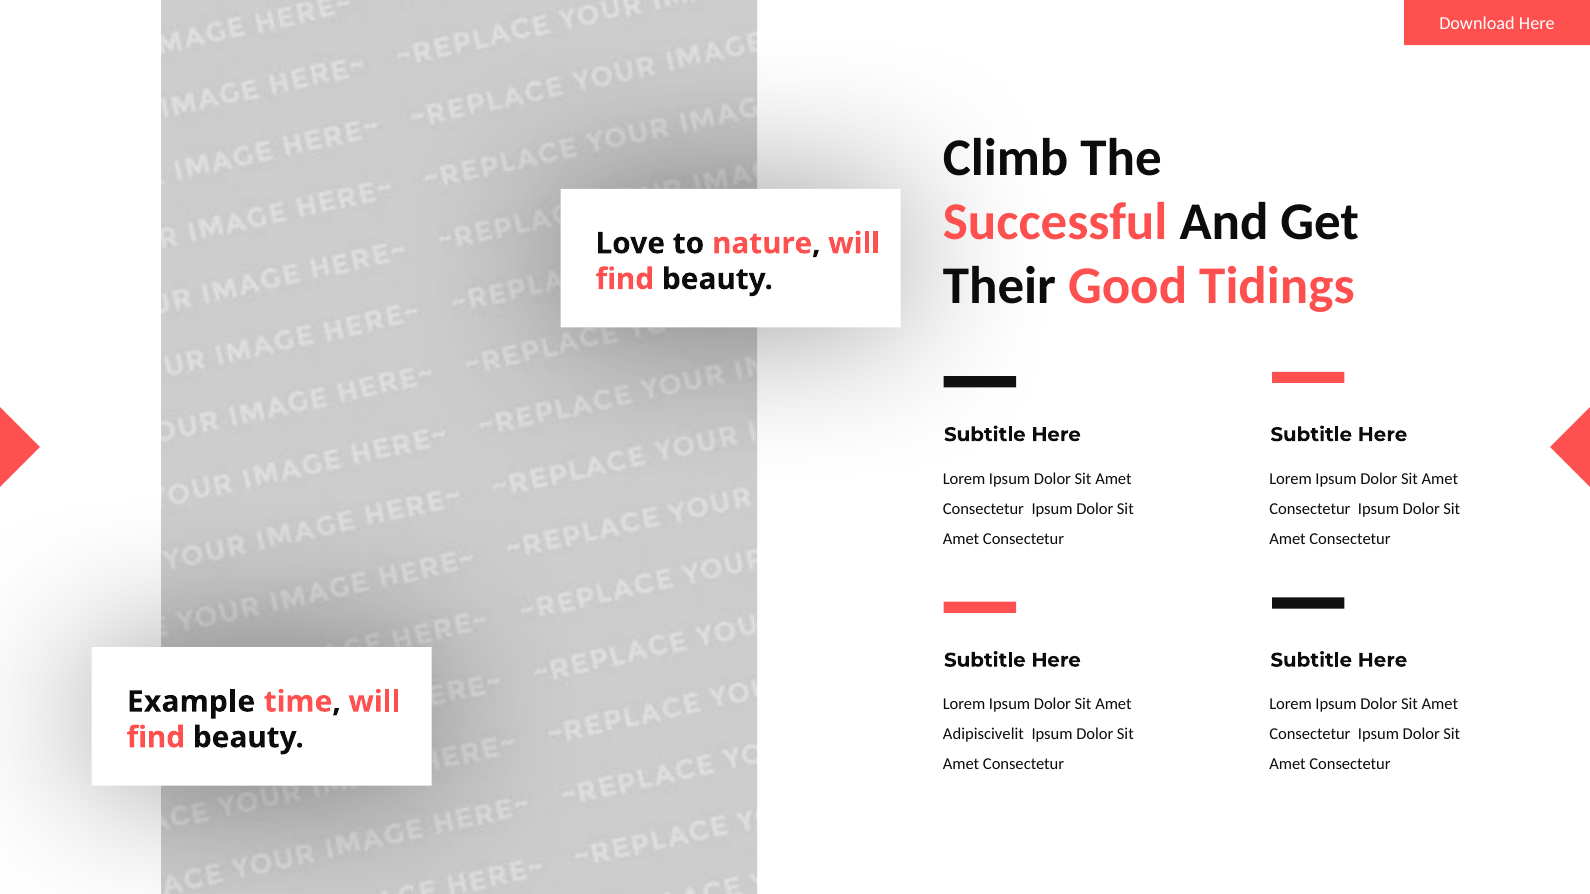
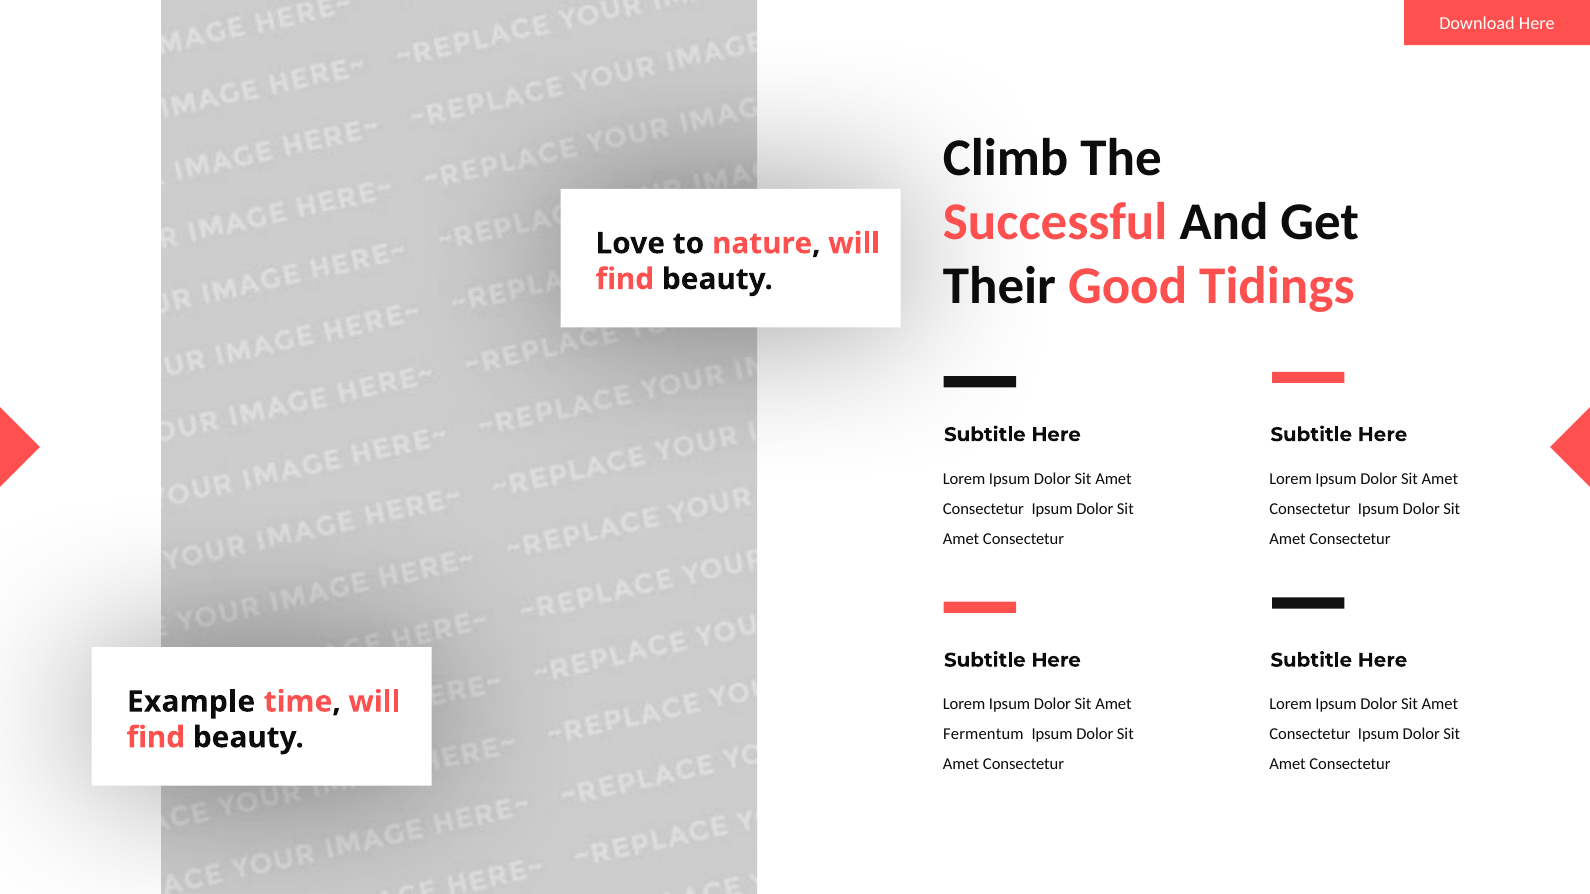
Adipiscivelit: Adipiscivelit -> Fermentum (983, 735)
